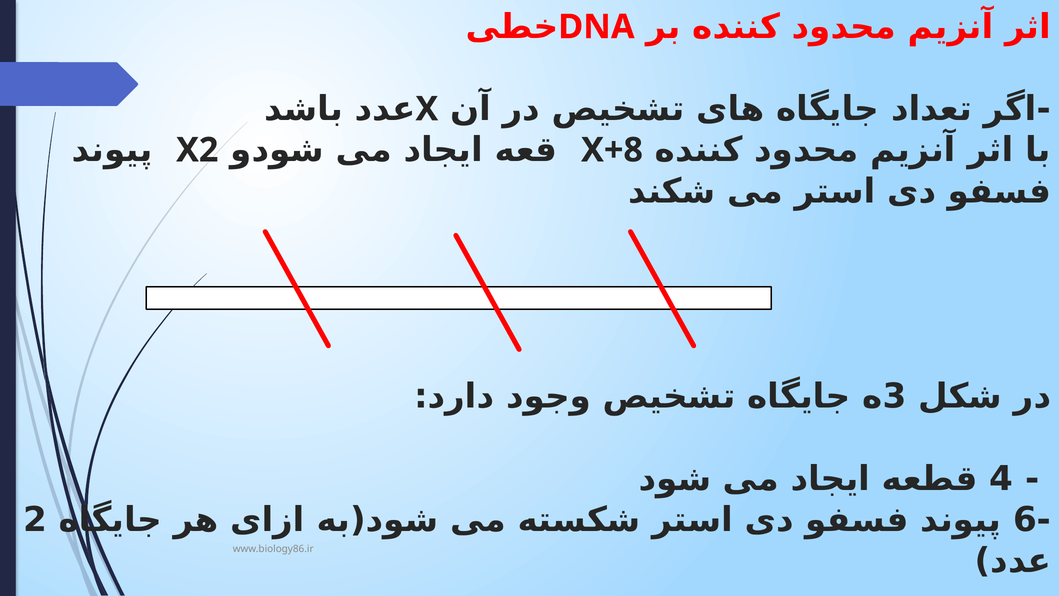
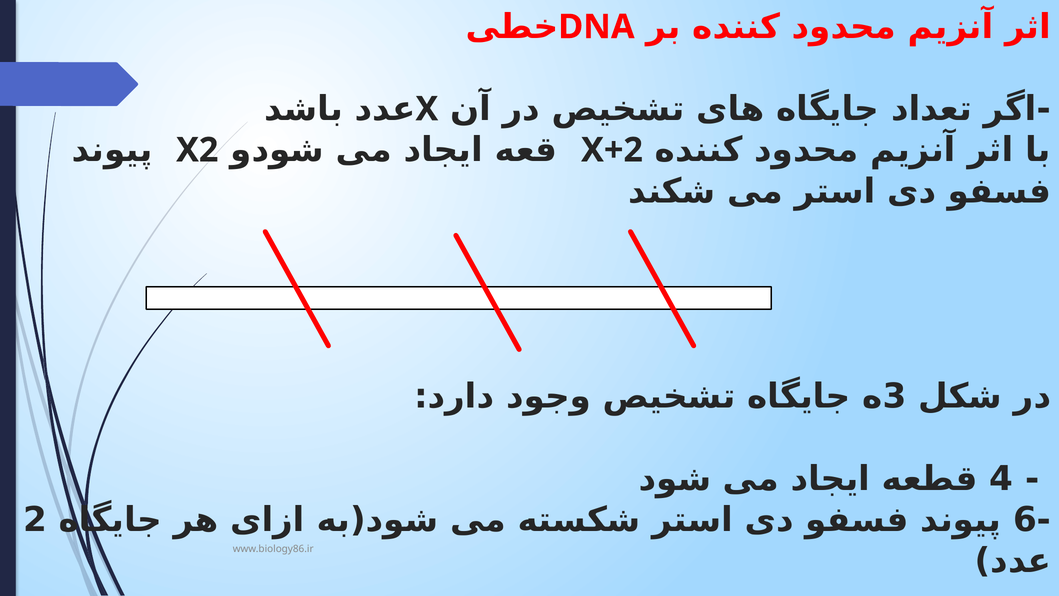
X+8: X+8 -> X+2 (612, 150)
